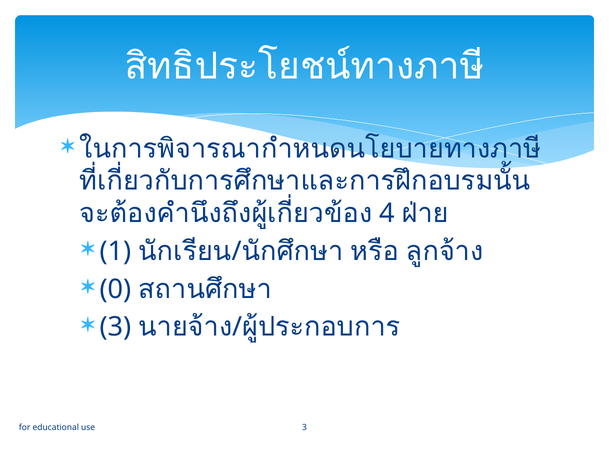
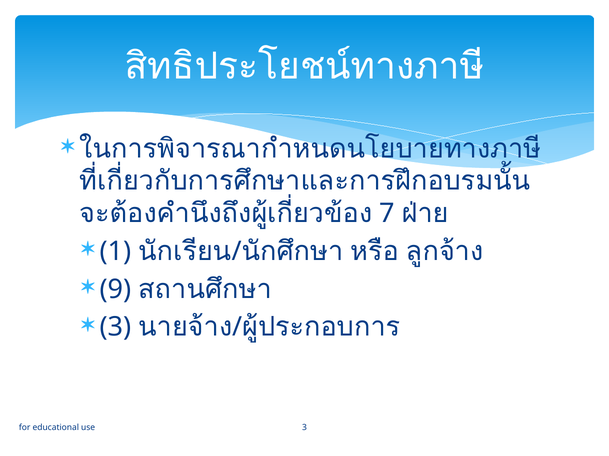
4: 4 -> 7 (387, 214)
0: 0 -> 9 (115, 290)
